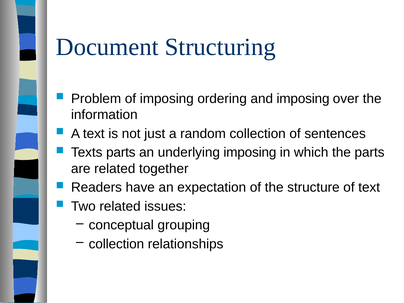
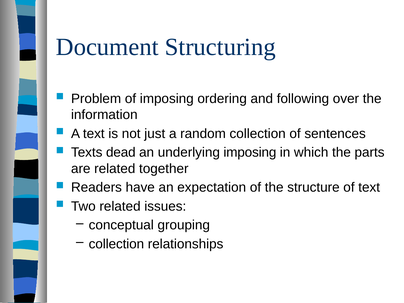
and imposing: imposing -> following (303, 99)
Texts parts: parts -> dead (121, 152)
